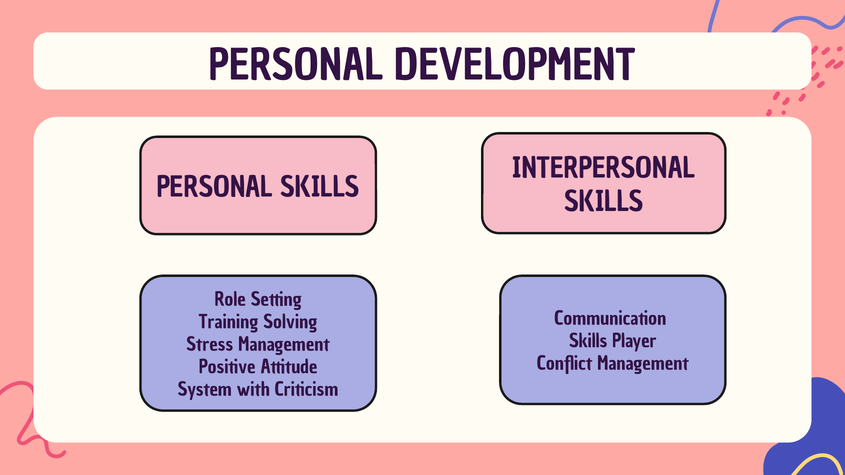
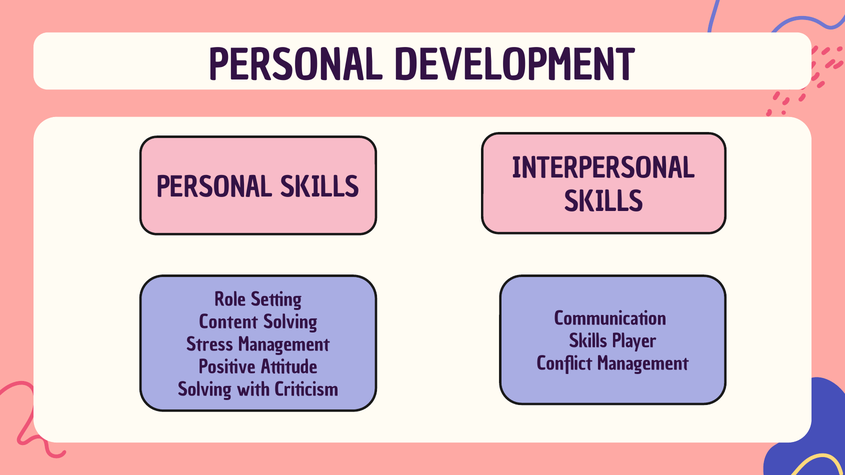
Training: Training -> Content (228, 322)
System: System -> Solving (205, 390)
